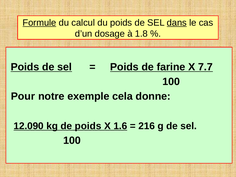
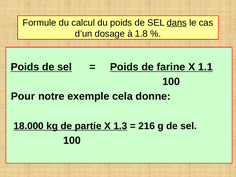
Formule underline: present -> none (39, 23)
7.7: 7.7 -> 1.1 (205, 67)
12.090: 12.090 -> 18.000 (29, 126)
de poids: poids -> partie (88, 126)
1.6: 1.6 -> 1.3 (120, 126)
